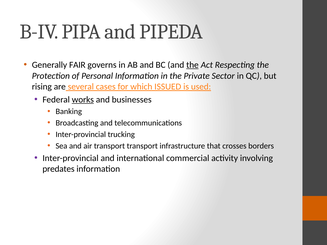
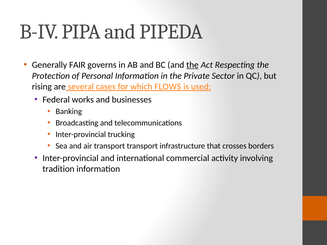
ISSUED: ISSUED -> FLOWS (168, 87)
works underline: present -> none (83, 100)
predates: predates -> tradition (58, 169)
